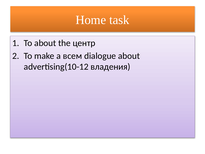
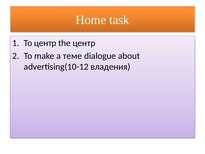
To about: about -> центр (45, 43)
всем: всем -> теме (72, 56)
